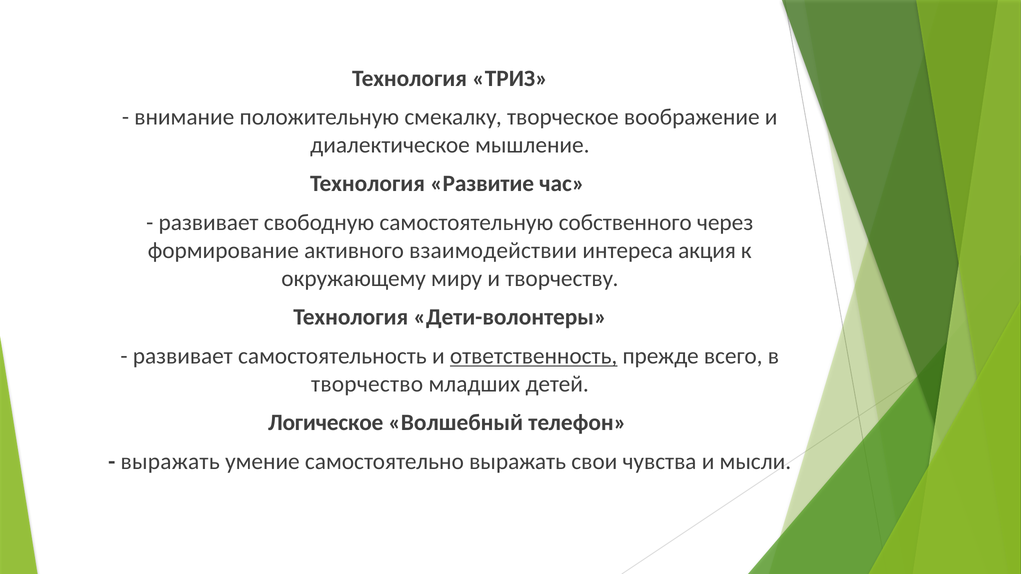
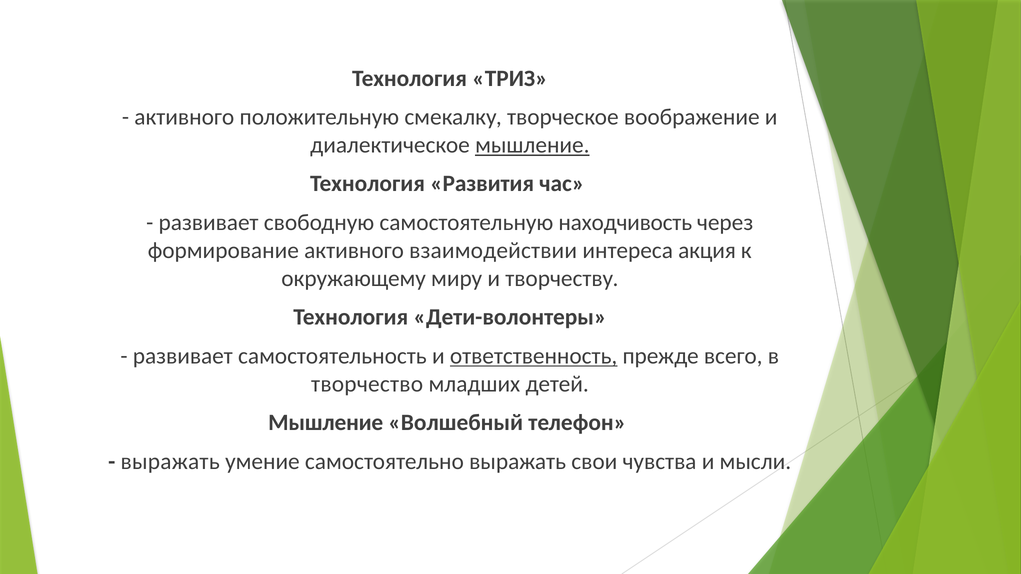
внимание: внимание -> активного (184, 117)
мышление underline: none -> present (532, 145)
Развитие: Развитие -> Развития (482, 184)
собственного: собственного -> находчивость (625, 223)
Логическое: Логическое -> Мышление (326, 423)
